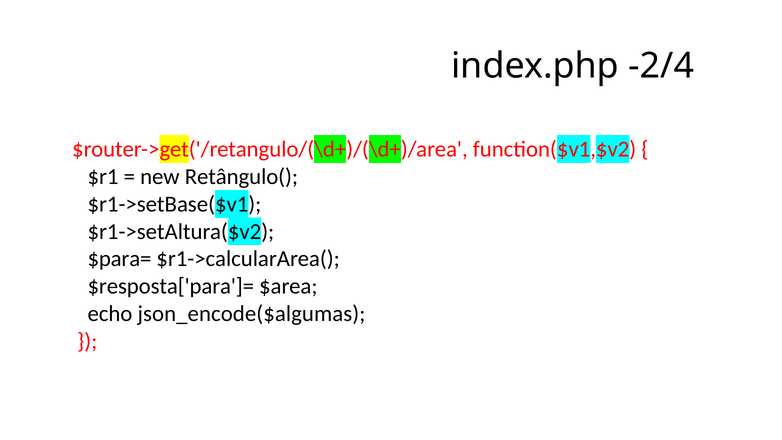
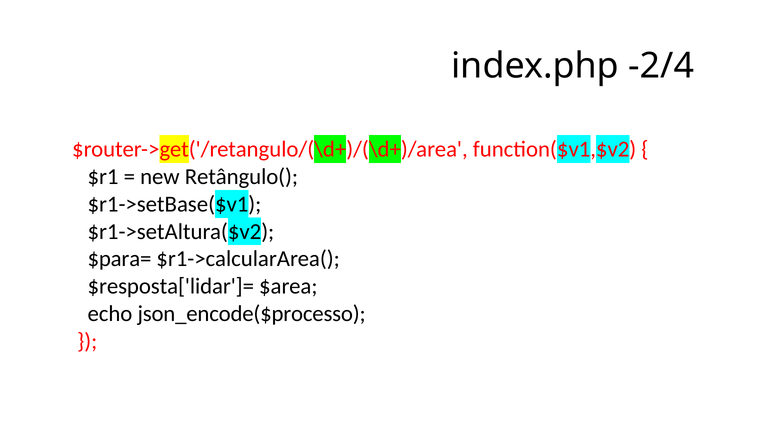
$resposta['para']=: $resposta['para']= -> $resposta['lidar']= (171, 286)
json_encode($algumas: json_encode($algumas -> json_encode($processo (252, 314)
